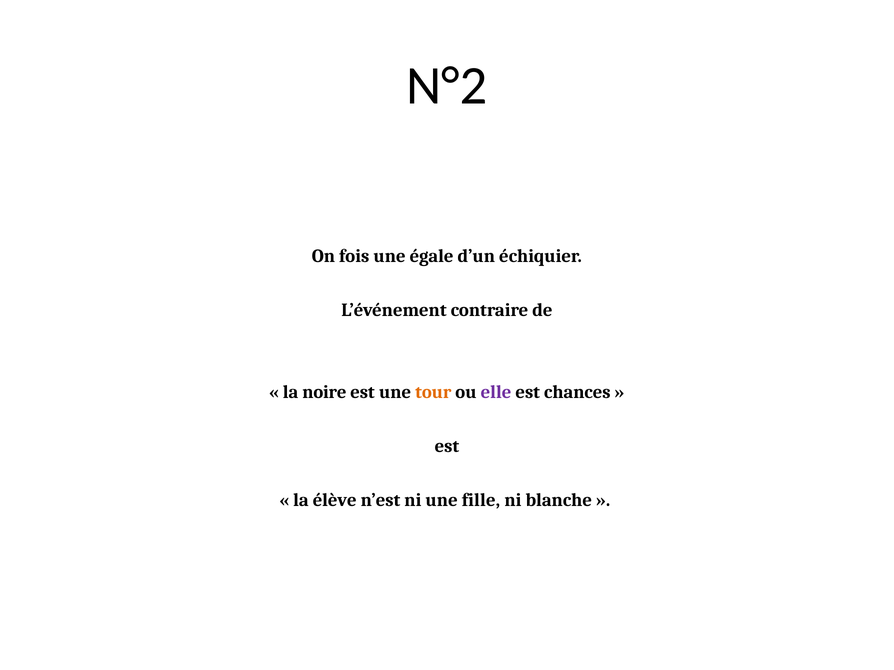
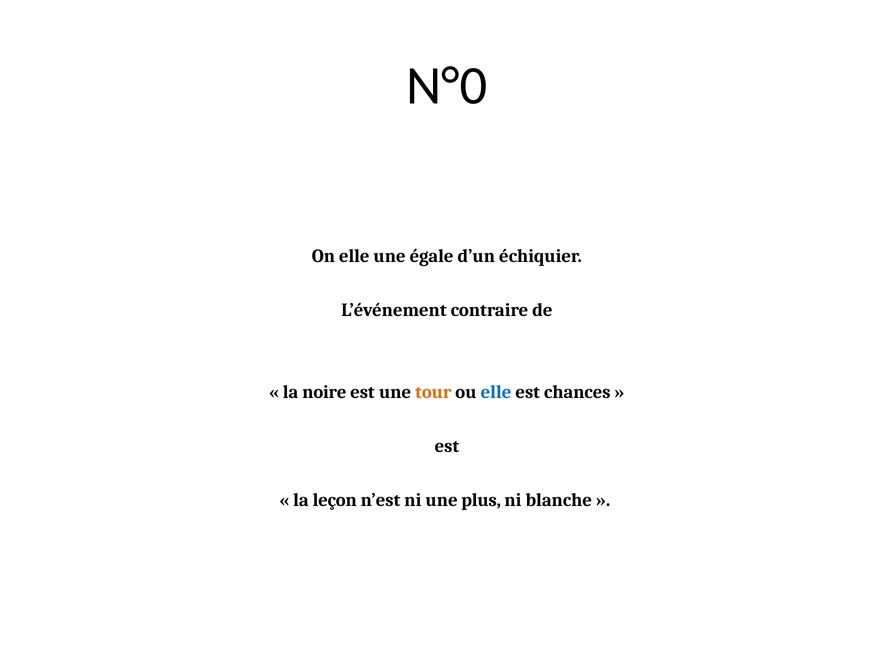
N°2: N°2 -> N°0 (447, 86)
On fois: fois -> elle (354, 256)
elle colour: purple -> blue (496, 392)
élève: élève -> leçon (335, 501)
fille: fille -> plus (481, 501)
